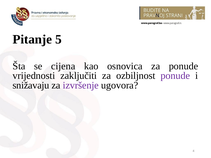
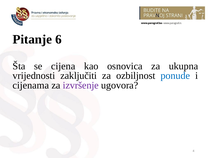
5: 5 -> 6 (58, 39)
za ponude: ponude -> ukupna (183, 66)
ponude colour: purple -> blue (175, 76)
snižavaju: snižavaju -> cijenama (31, 85)
